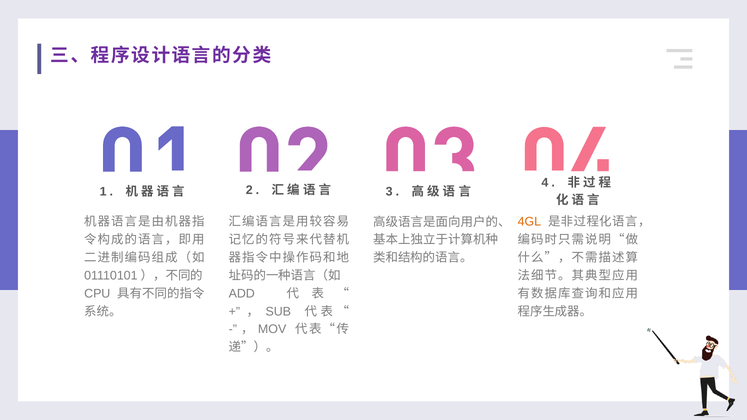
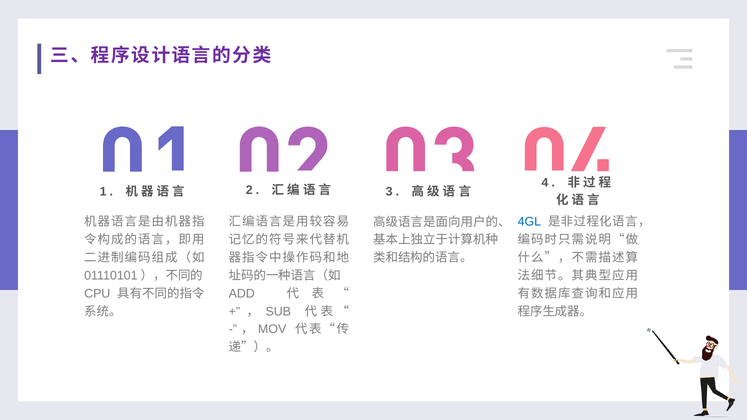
4GL colour: orange -> blue (529, 222)
